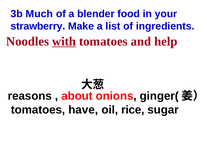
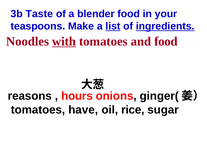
Much: Much -> Taste (39, 14)
strawberry: strawberry -> teaspoons (38, 26)
list underline: none -> present (113, 26)
ingredients underline: none -> present (165, 26)
and help: help -> food (166, 41)
about: about -> hours (77, 96)
